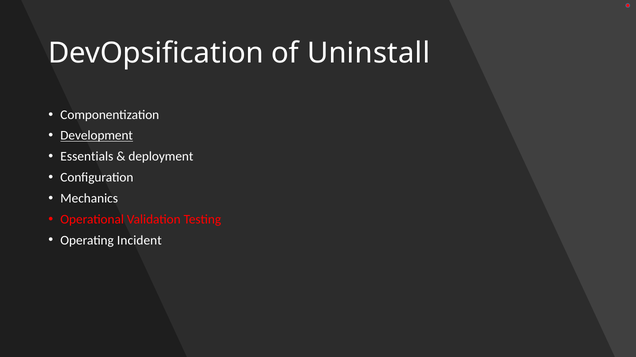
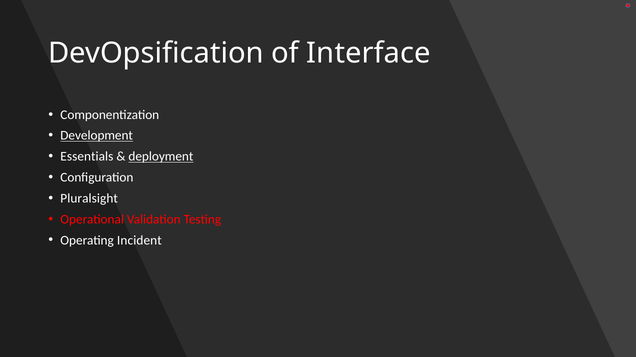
Uninstall: Uninstall -> Interface (369, 53)
deployment underline: none -> present (161, 157)
Mechanics: Mechanics -> Pluralsight (89, 199)
